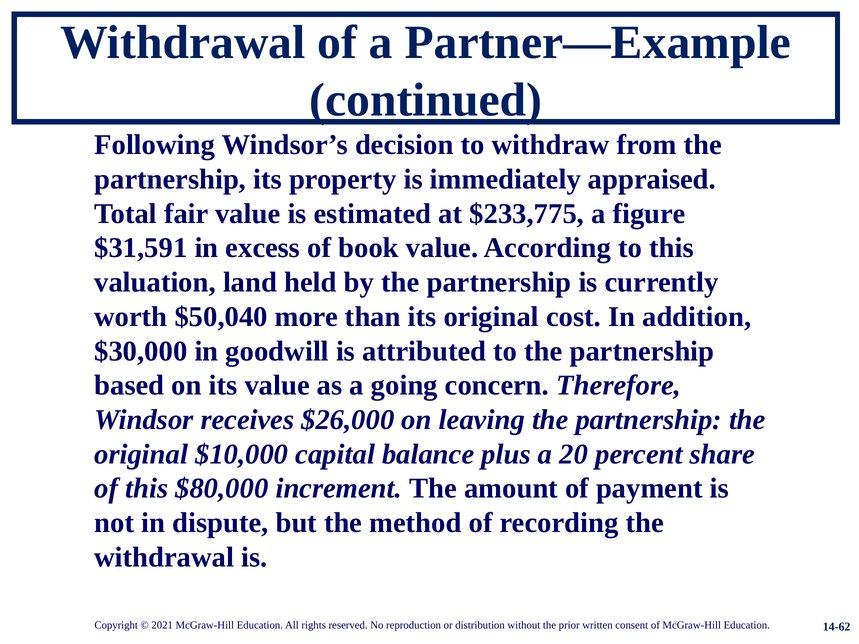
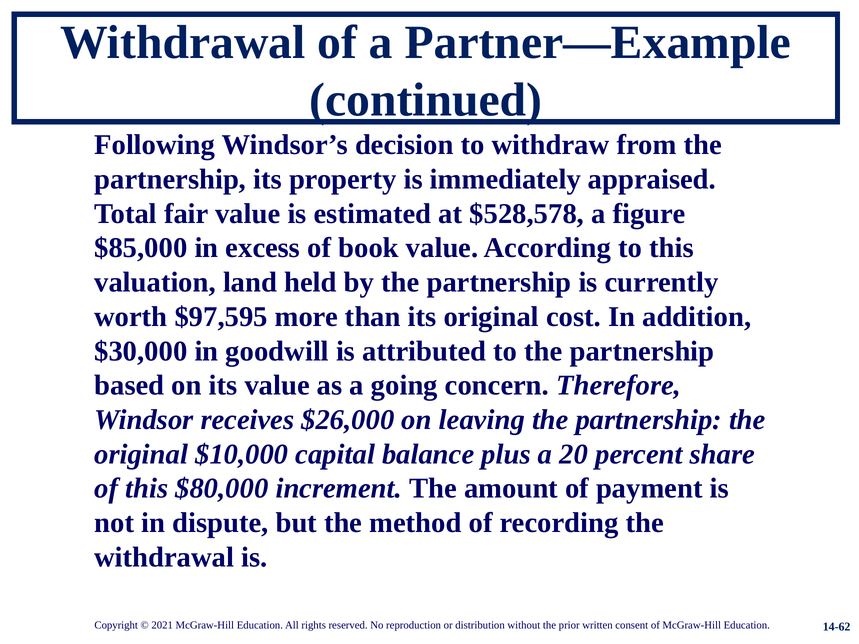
$233,775: $233,775 -> $528,578 (527, 214)
$31,591: $31,591 -> $85,000 (141, 248)
$50,040: $50,040 -> $97,595 (221, 317)
